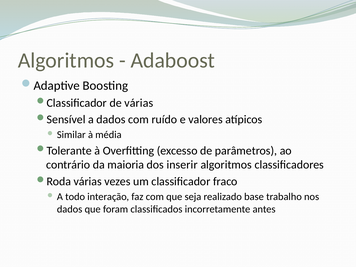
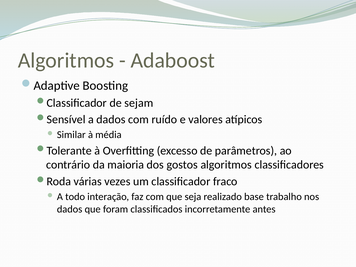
de várias: várias -> sejam (139, 103)
inserir: inserir -> gostos (182, 165)
